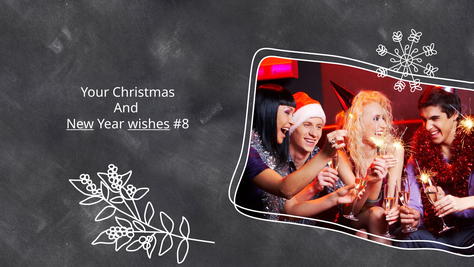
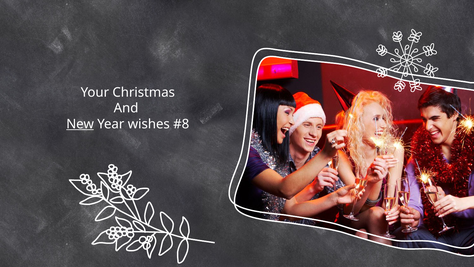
wishes underline: present -> none (149, 124)
